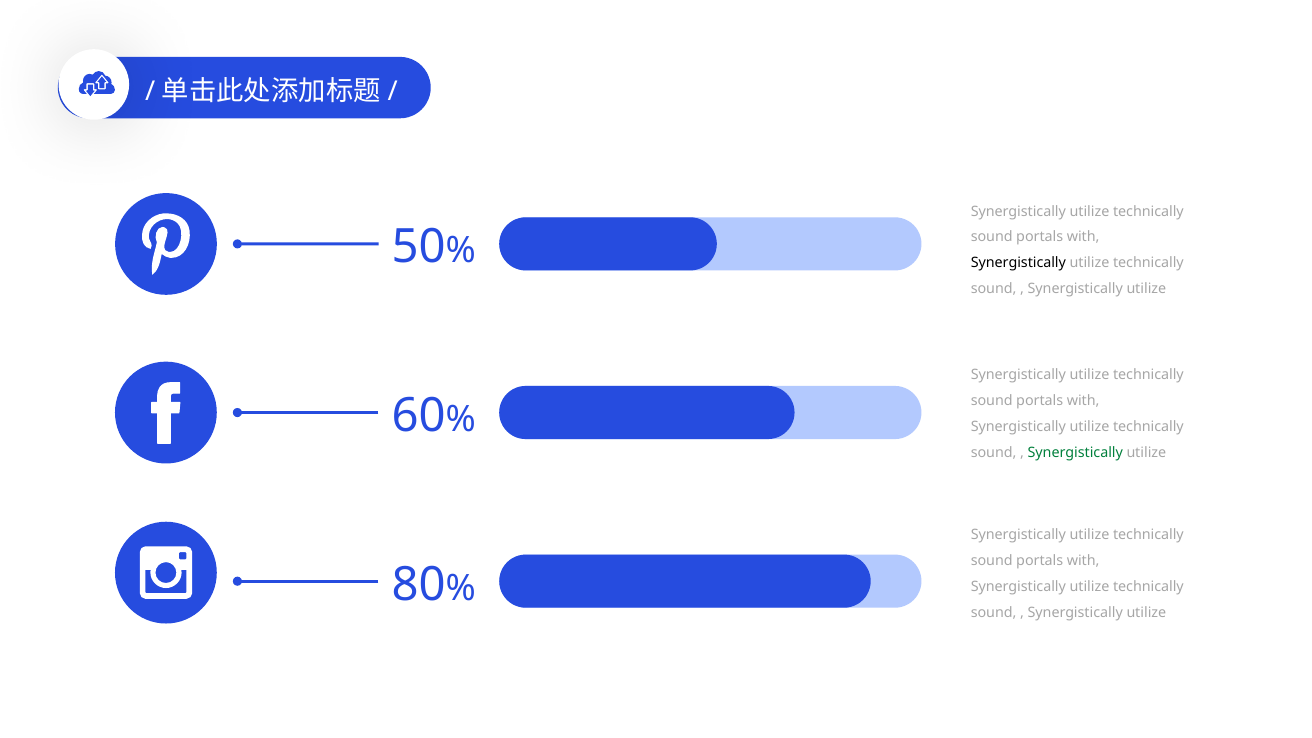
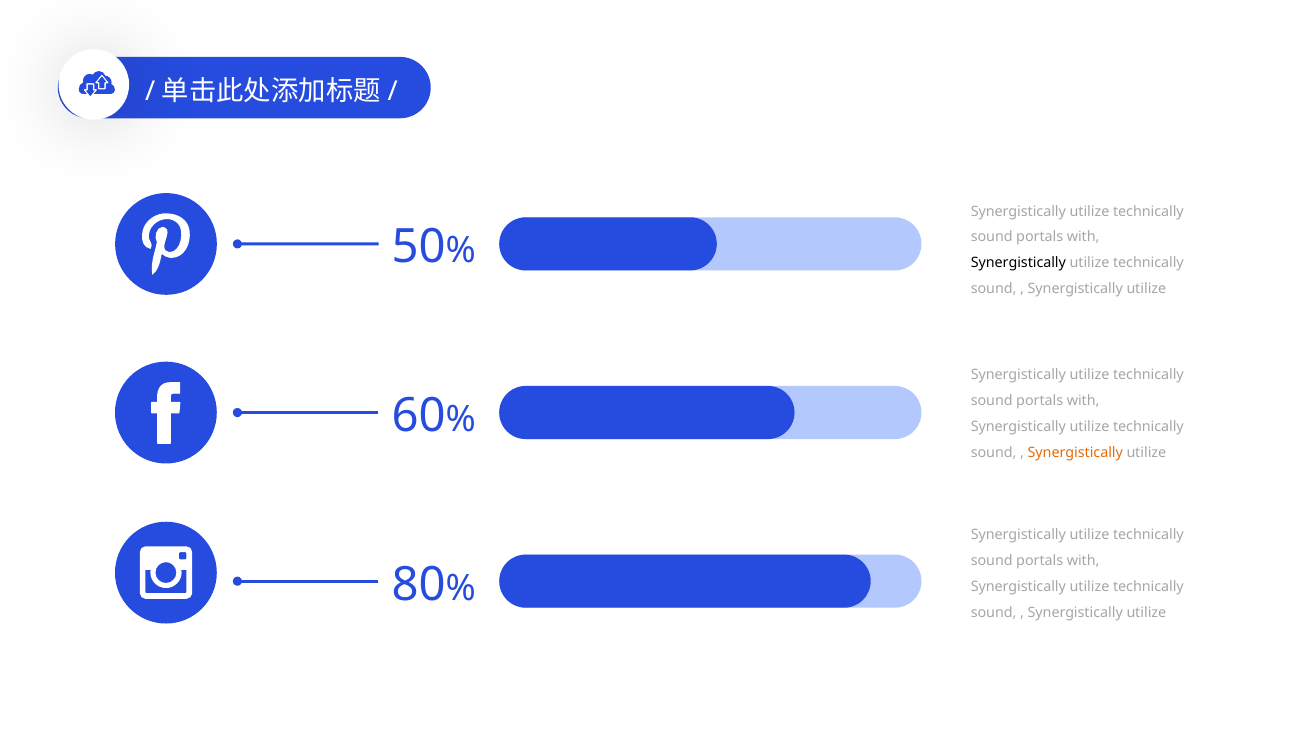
Synergistically colour: green -> orange (1075, 452)
